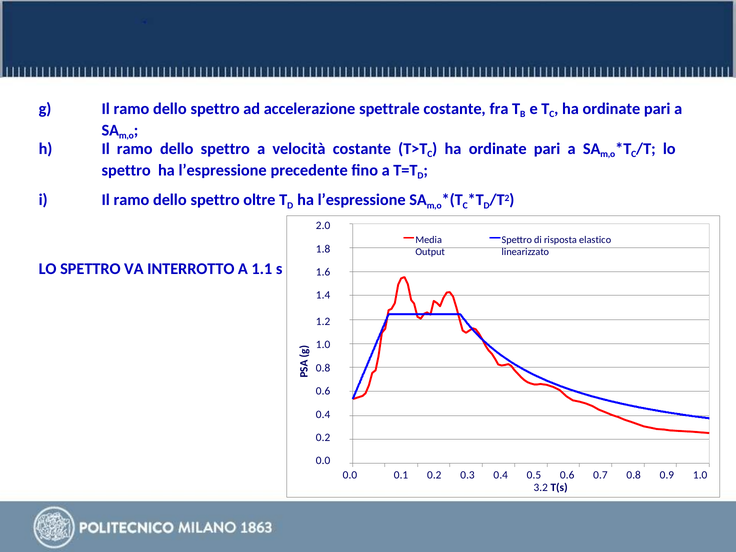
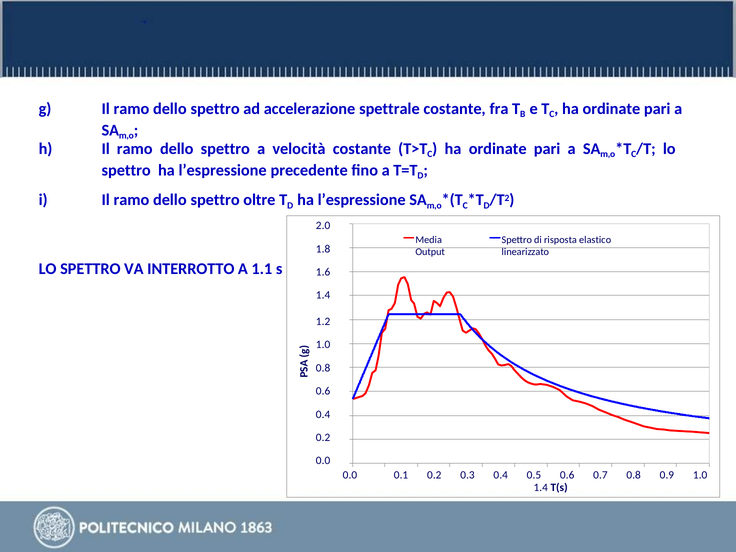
3.2: 3.2 -> 1.4 (541, 488)
